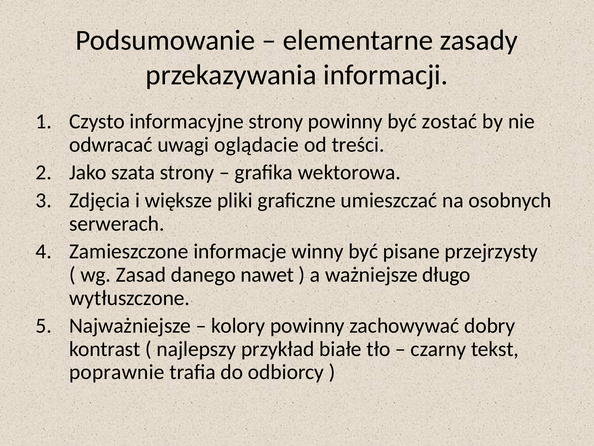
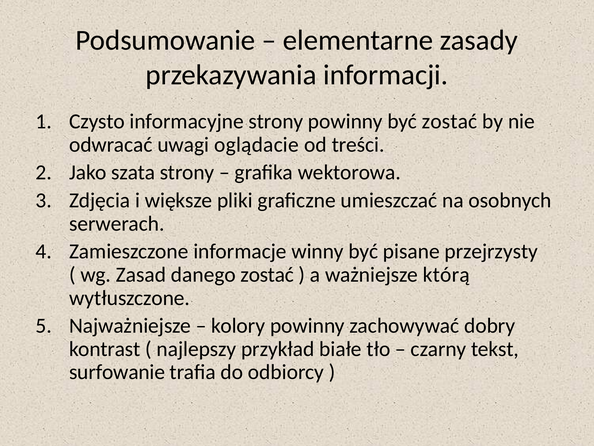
danego nawet: nawet -> zostać (267, 274)
długo: długo -> którą (446, 274)
poprawnie: poprawnie -> surfowanie (117, 372)
